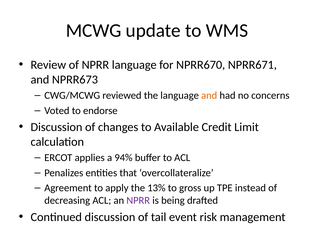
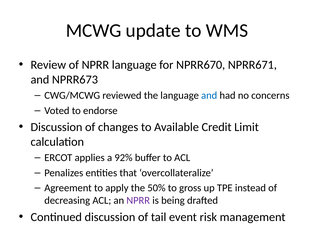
and colour: orange -> blue (209, 95)
94%: 94% -> 92% (123, 157)
13%: 13% -> 50% (156, 187)
